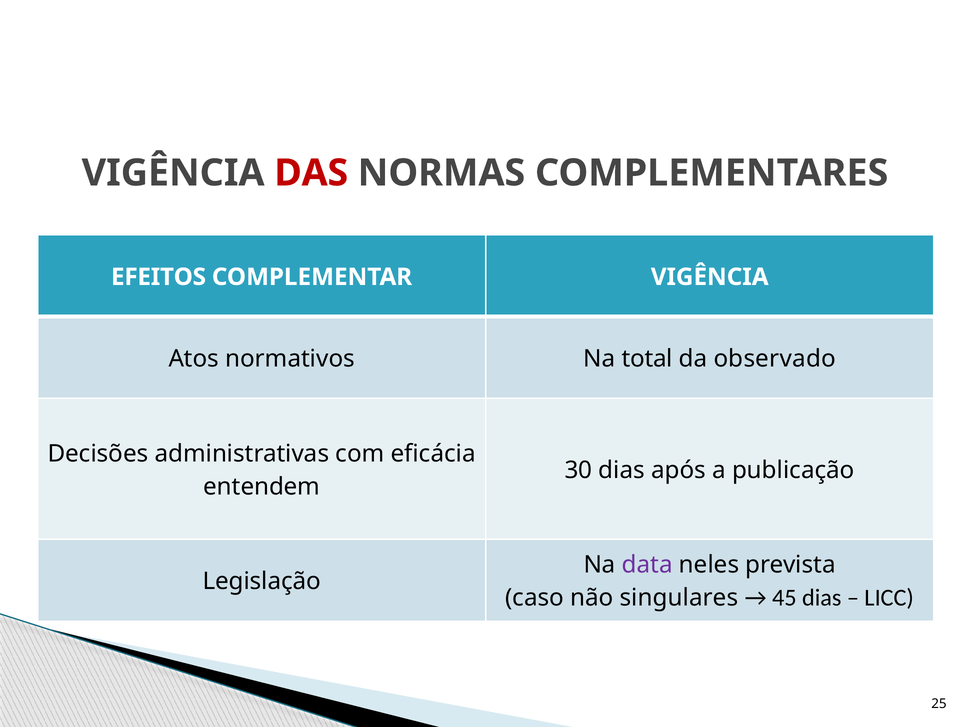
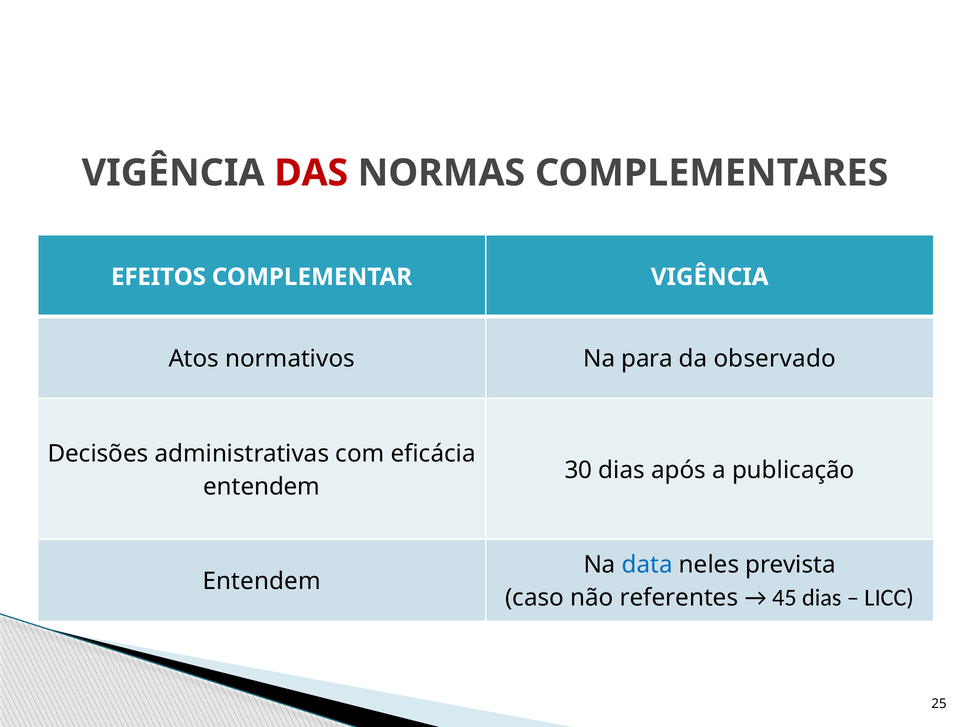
total: total -> para (647, 359)
data colour: purple -> blue (647, 565)
Legislação: Legislação -> Entendem (262, 582)
singulares: singulares -> referentes (679, 598)
